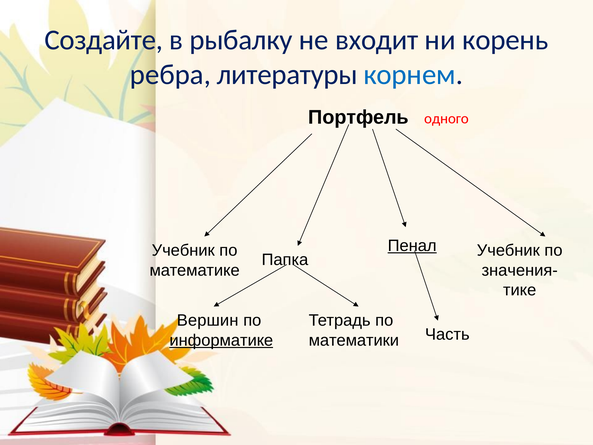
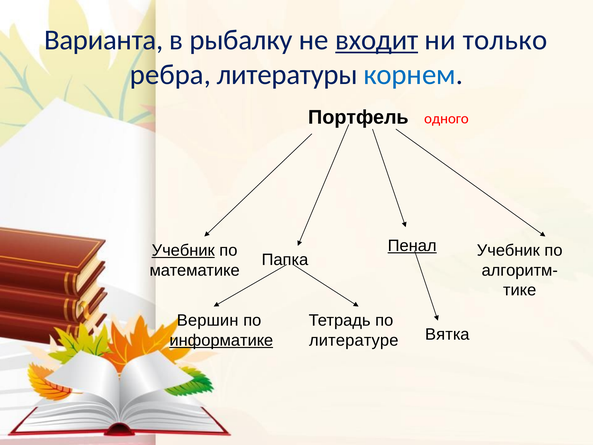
Создайте: Создайте -> Варианта (104, 40)
входит underline: none -> present (377, 40)
корень: корень -> только (505, 40)
Учебник underline: none -> present (183, 250)
значения-: значения- -> алгоритм- (520, 270)
Часть: Часть -> Вятка (447, 334)
математики: математики -> литературе (354, 340)
